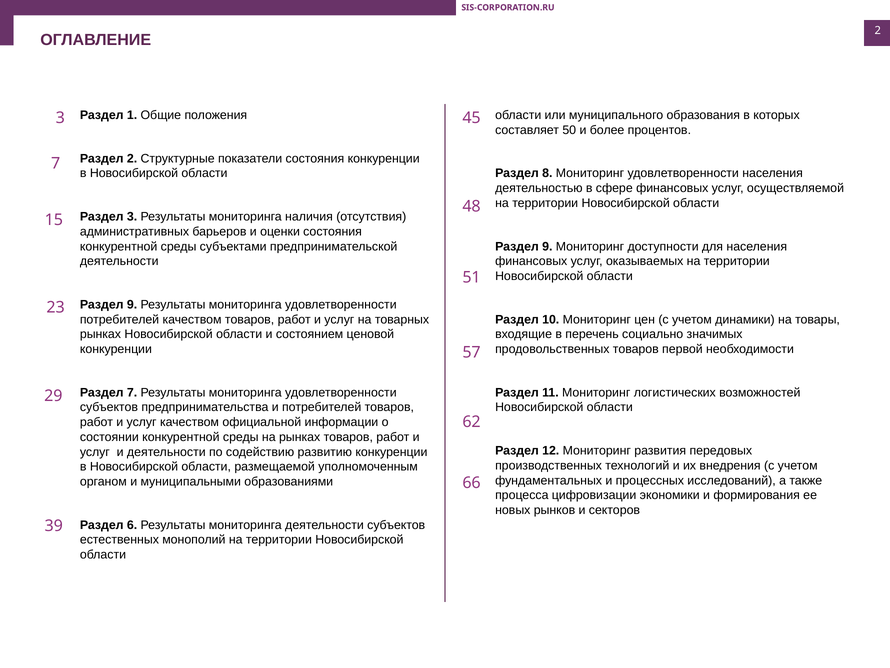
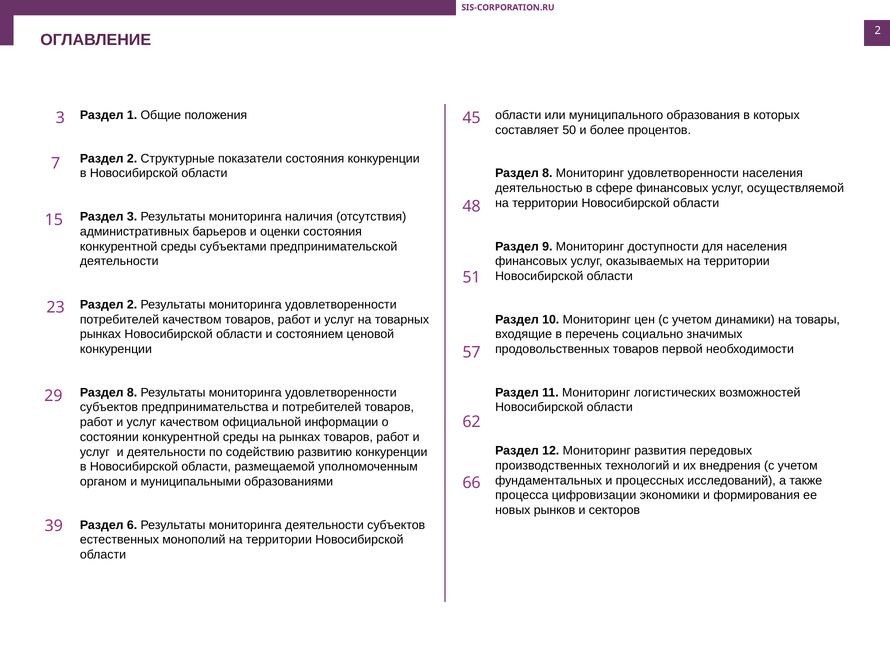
9: 9 -> 2 (132, 304)
7: 7 -> 8 (132, 392)
